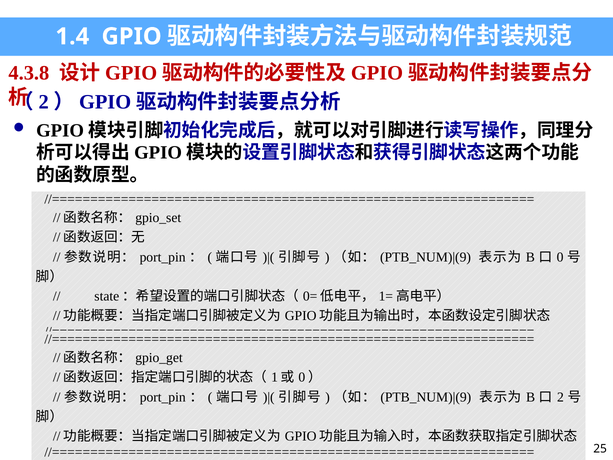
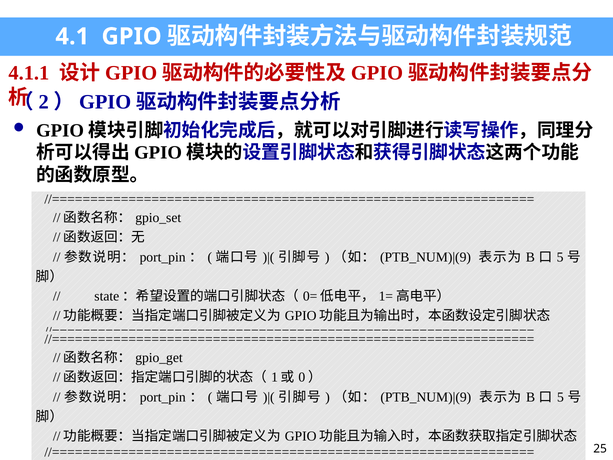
1.4: 1.4 -> 4.1 (72, 36)
4.3.8: 4.3.8 -> 4.1.1 (29, 73)
0: 0 -> 5 (560, 257)
2: 2 -> 5 (560, 397)
